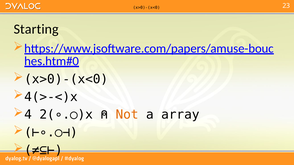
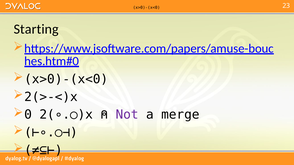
4(>-<)x: 4(>-<)x -> 2(>-<)x (51, 97)
4: 4 -> 0 (28, 115)
Not colour: orange -> purple (127, 115)
array: array -> merge (180, 115)
